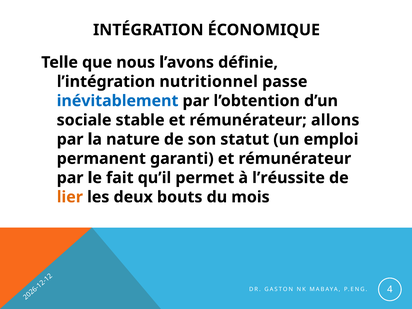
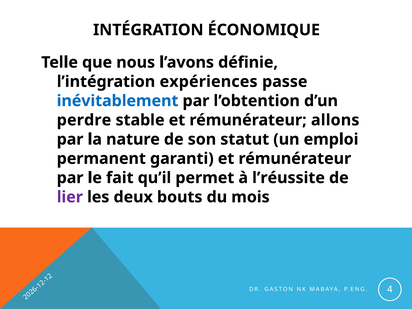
nutritionnel: nutritionnel -> expériences (209, 82)
sociale: sociale -> perdre (84, 120)
lier colour: orange -> purple (70, 197)
